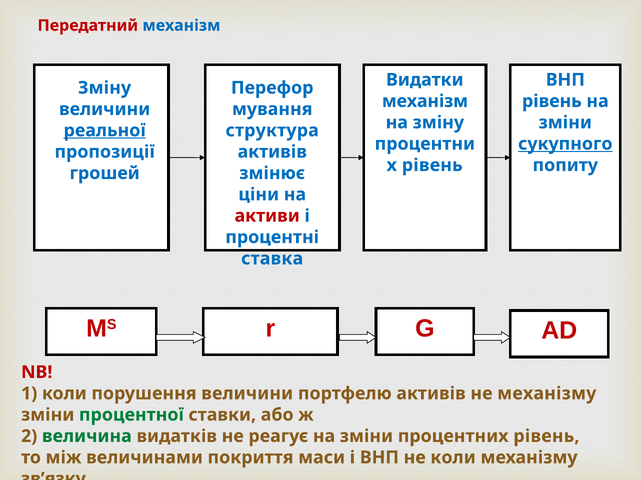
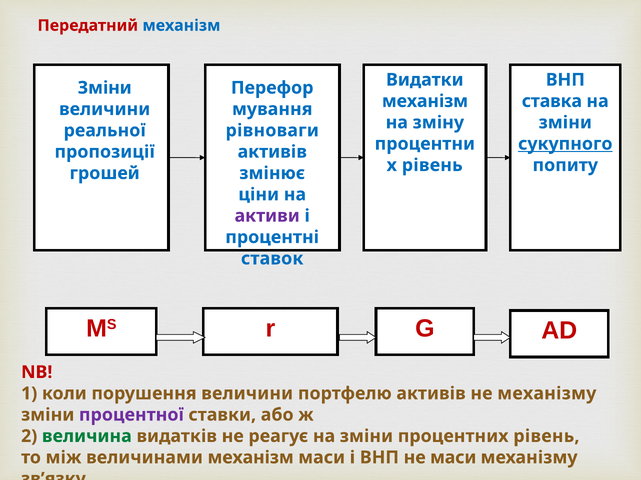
Зміну: Зміну -> Зміни (105, 88)
рівень: рівень -> ставка (552, 101)
структура: структура -> рівноваги (272, 131)
реальної underline: present -> none (105, 131)
активи colour: red -> purple (267, 216)
ставка: ставка -> ставок (272, 259)
процентної colour: green -> purple (131, 415)
величинами покриття: покриття -> механізм (251, 458)
не коли: коли -> маси (453, 458)
